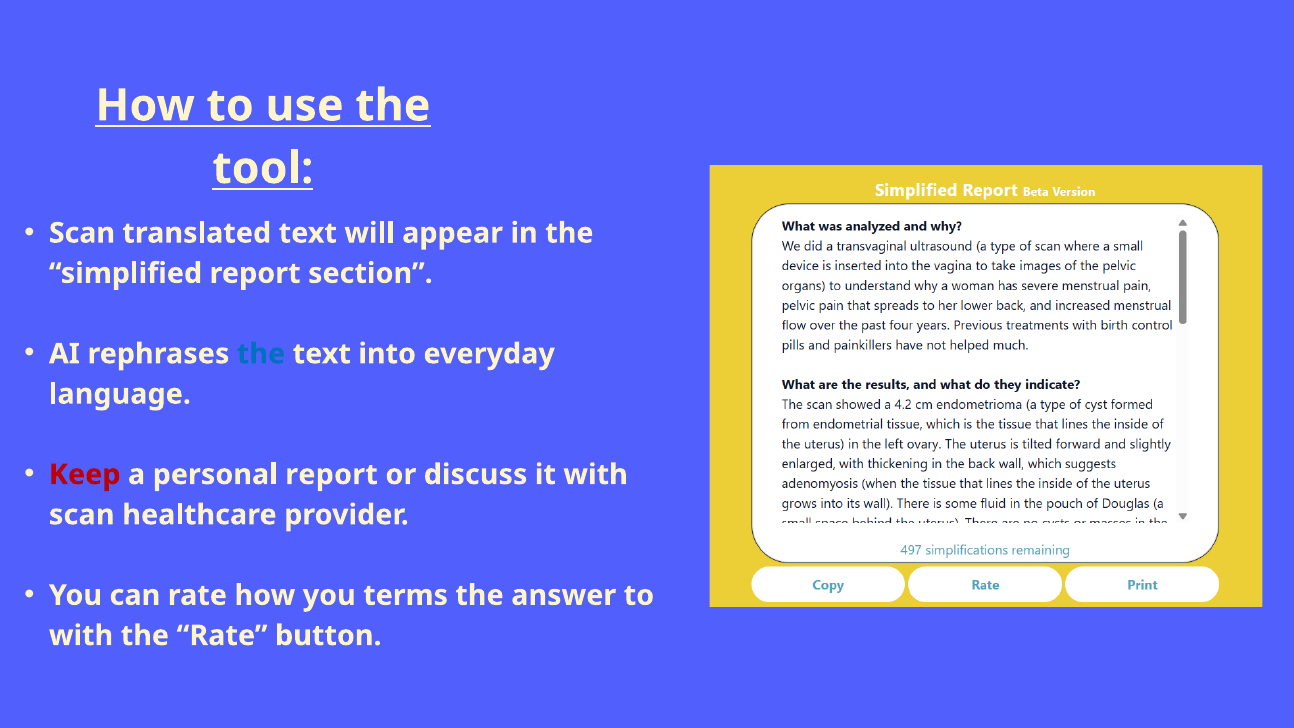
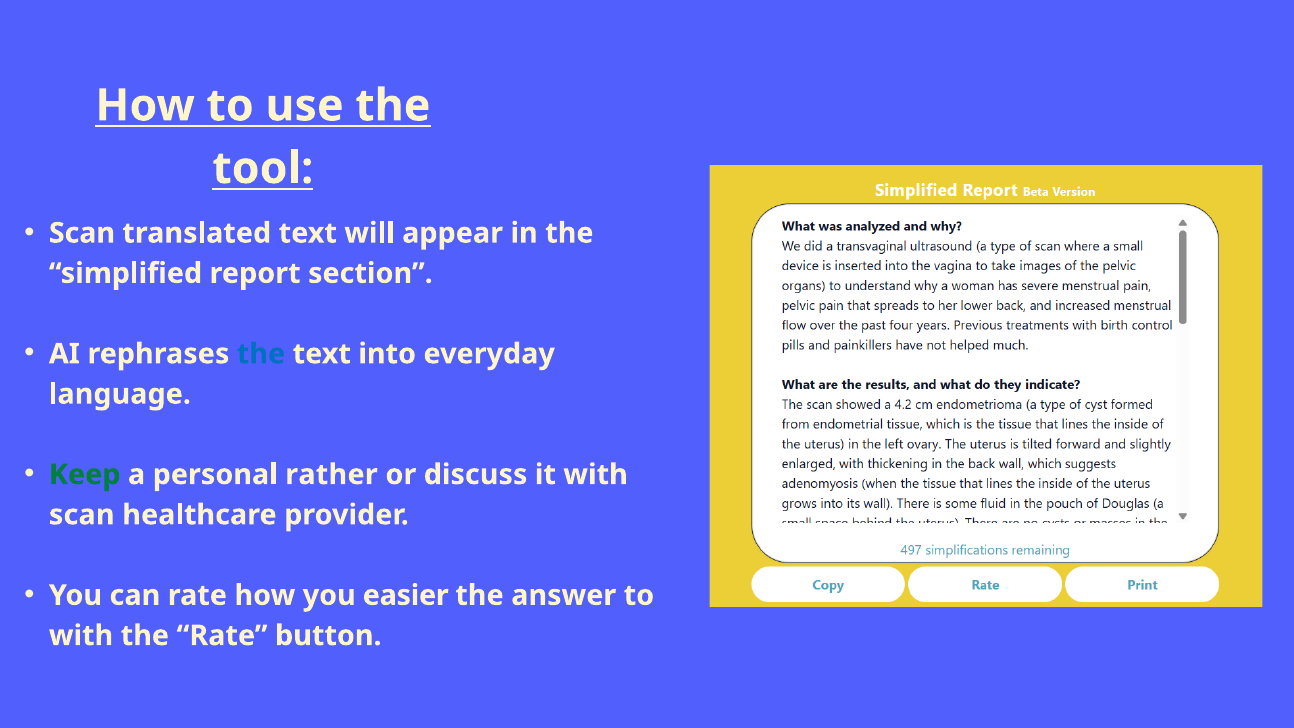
Keep colour: red -> green (85, 475)
personal report: report -> rather (331, 475)
terms: terms -> easier (406, 595)
